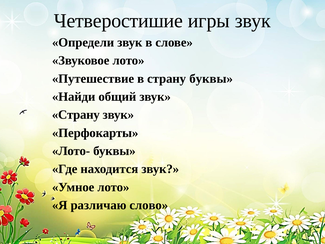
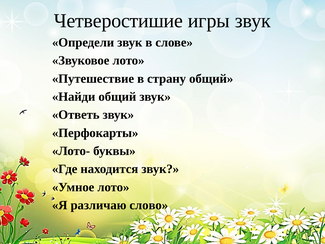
страну буквы: буквы -> общий (211, 79)
Страну: Страну -> Ответь (76, 115)
